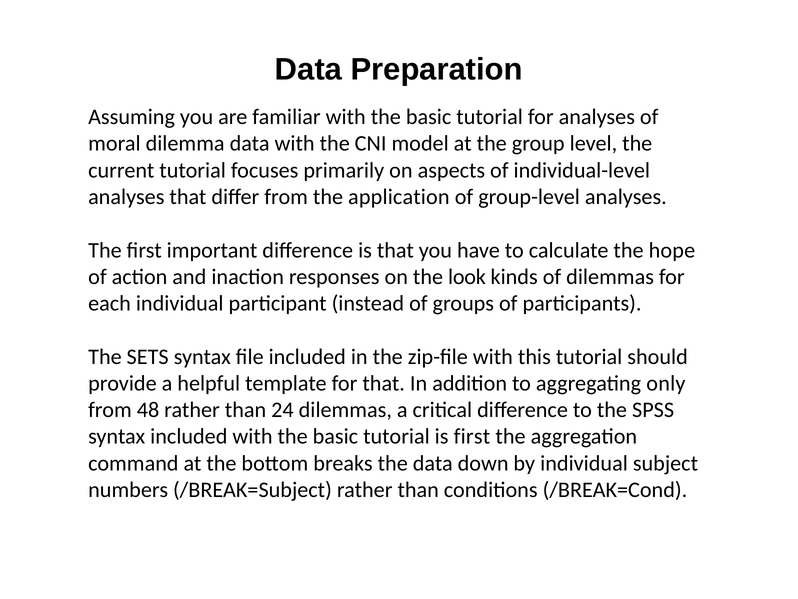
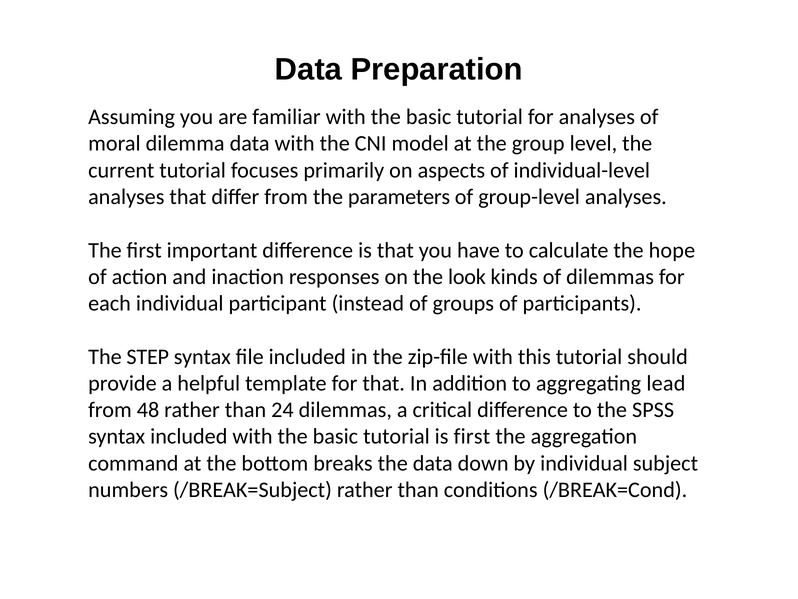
application: application -> parameters (399, 197)
SETS: SETS -> STEP (148, 356)
only: only -> lead (666, 383)
